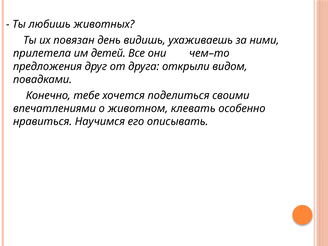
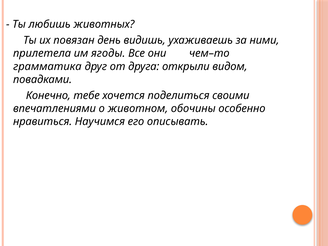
детей: детей -> ягоды (108, 53)
предложения: предложения -> грамматика (47, 66)
клевать: клевать -> обочины (193, 109)
